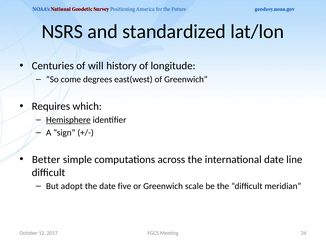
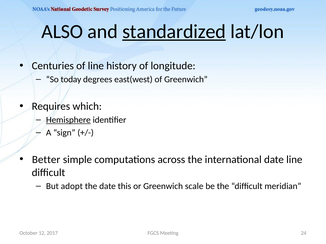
NSRS: NSRS -> ALSO (62, 32)
standardized underline: none -> present (174, 32)
of will: will -> line (96, 66)
come: come -> today (71, 80)
five: five -> this (125, 186)
